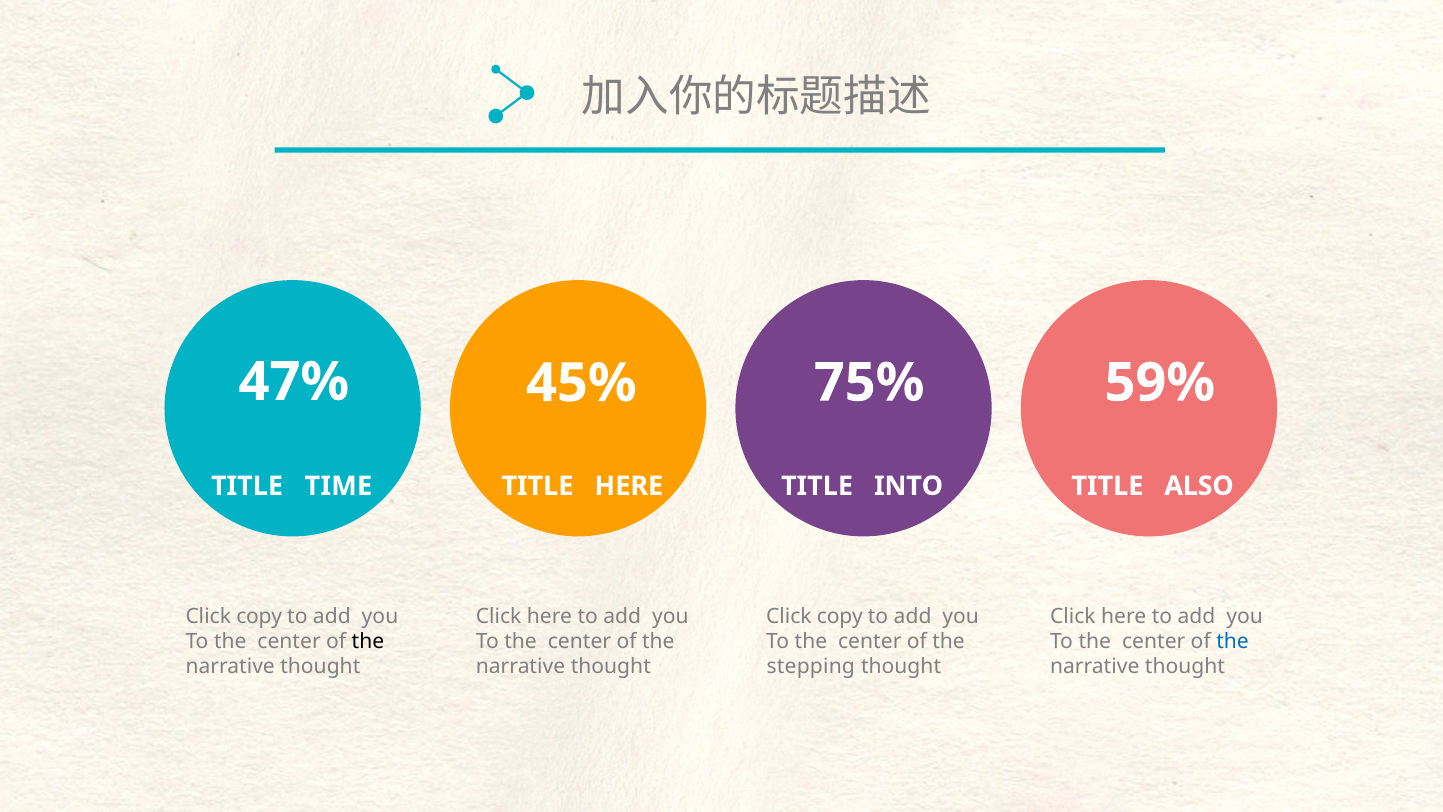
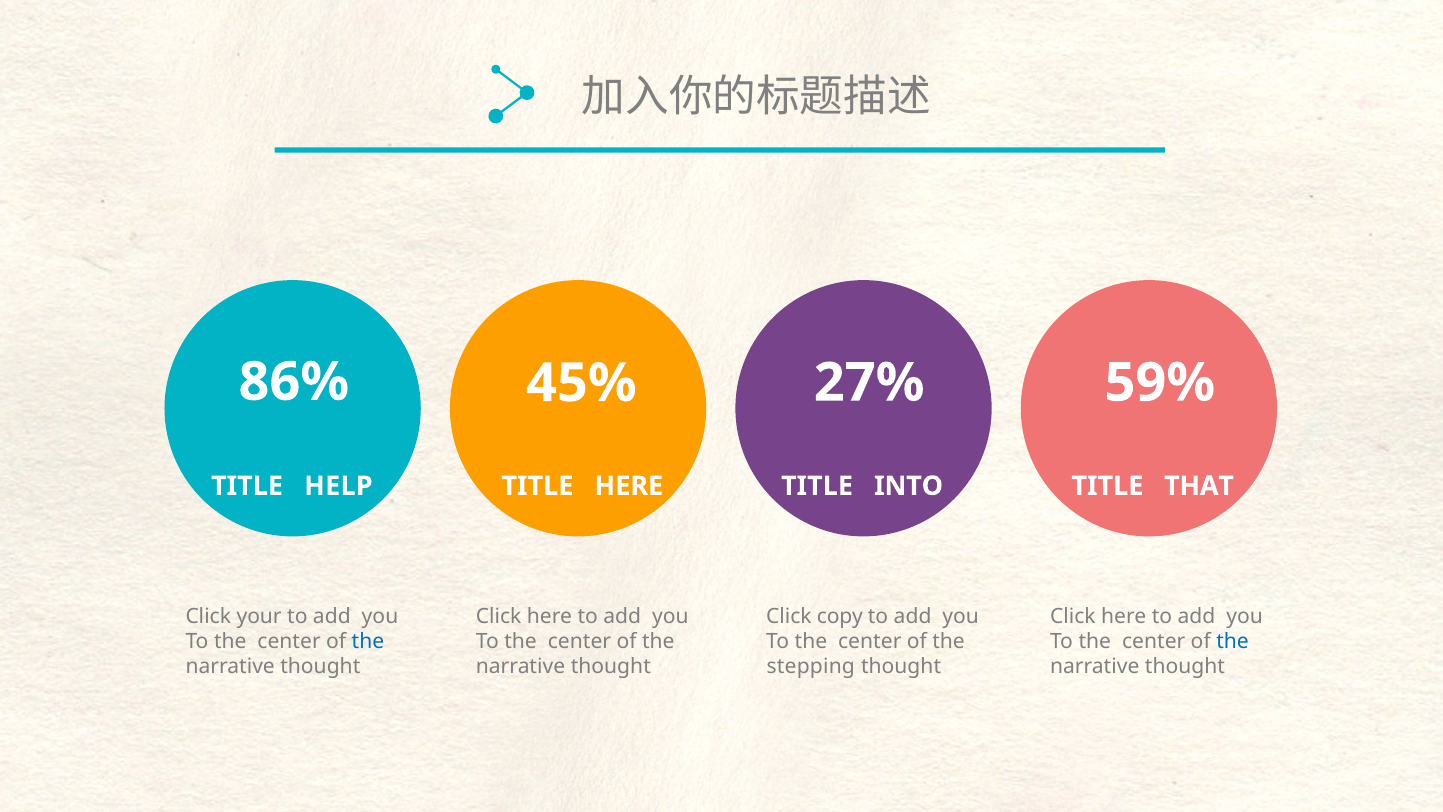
47%: 47% -> 86% (294, 382)
75%: 75% -> 27% (869, 383)
TIME: TIME -> HELP (338, 486)
ALSO: ALSO -> THAT (1199, 486)
copy: copy -> your (259, 616)
the colour: black -> blue (368, 641)
